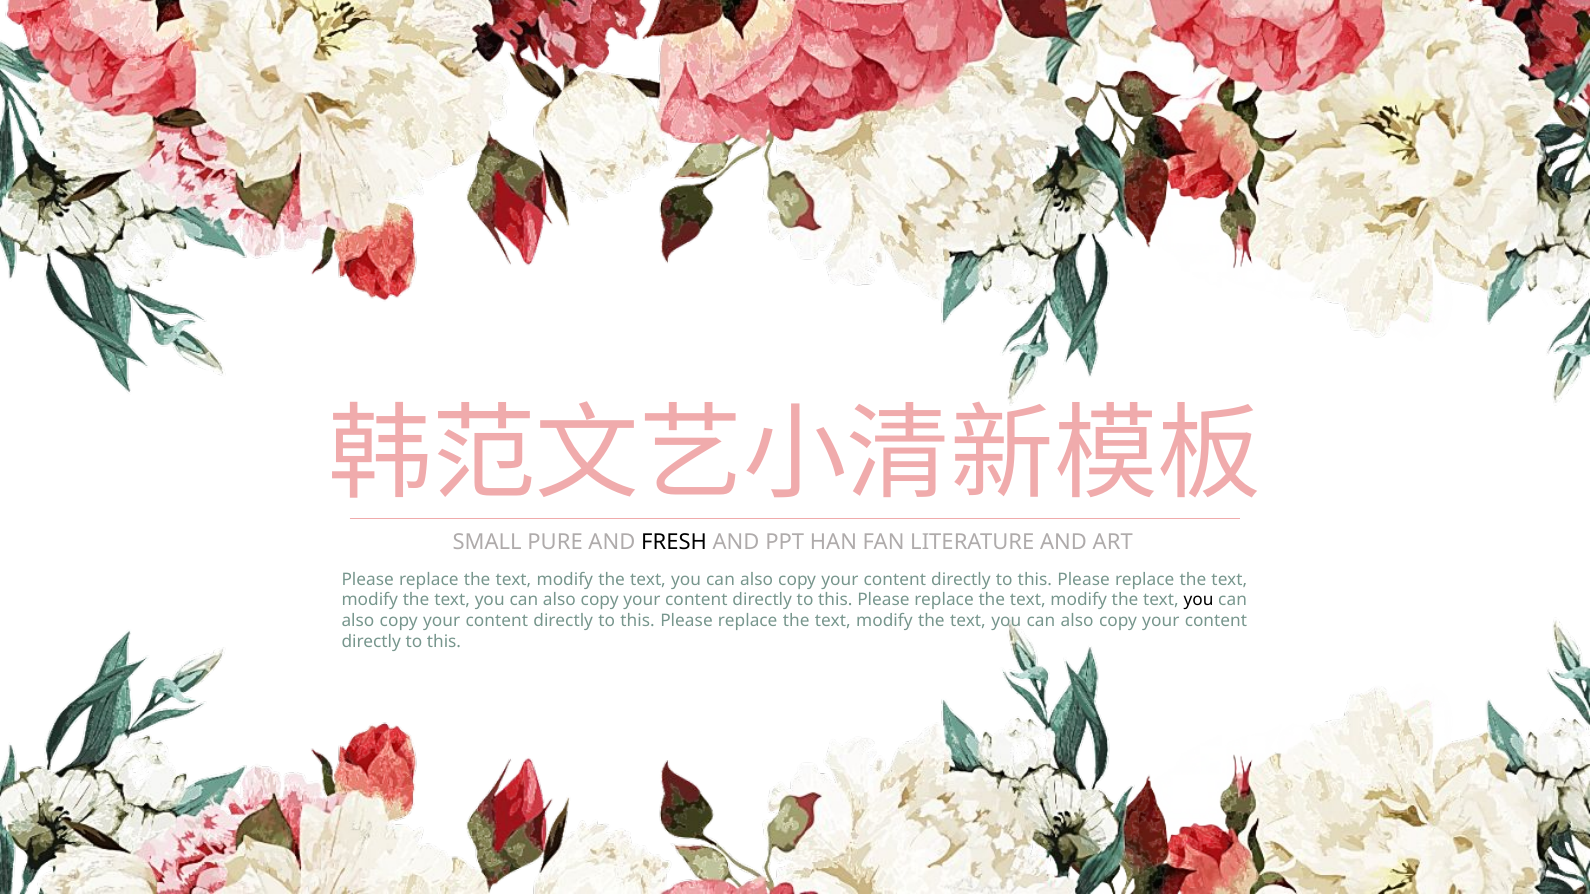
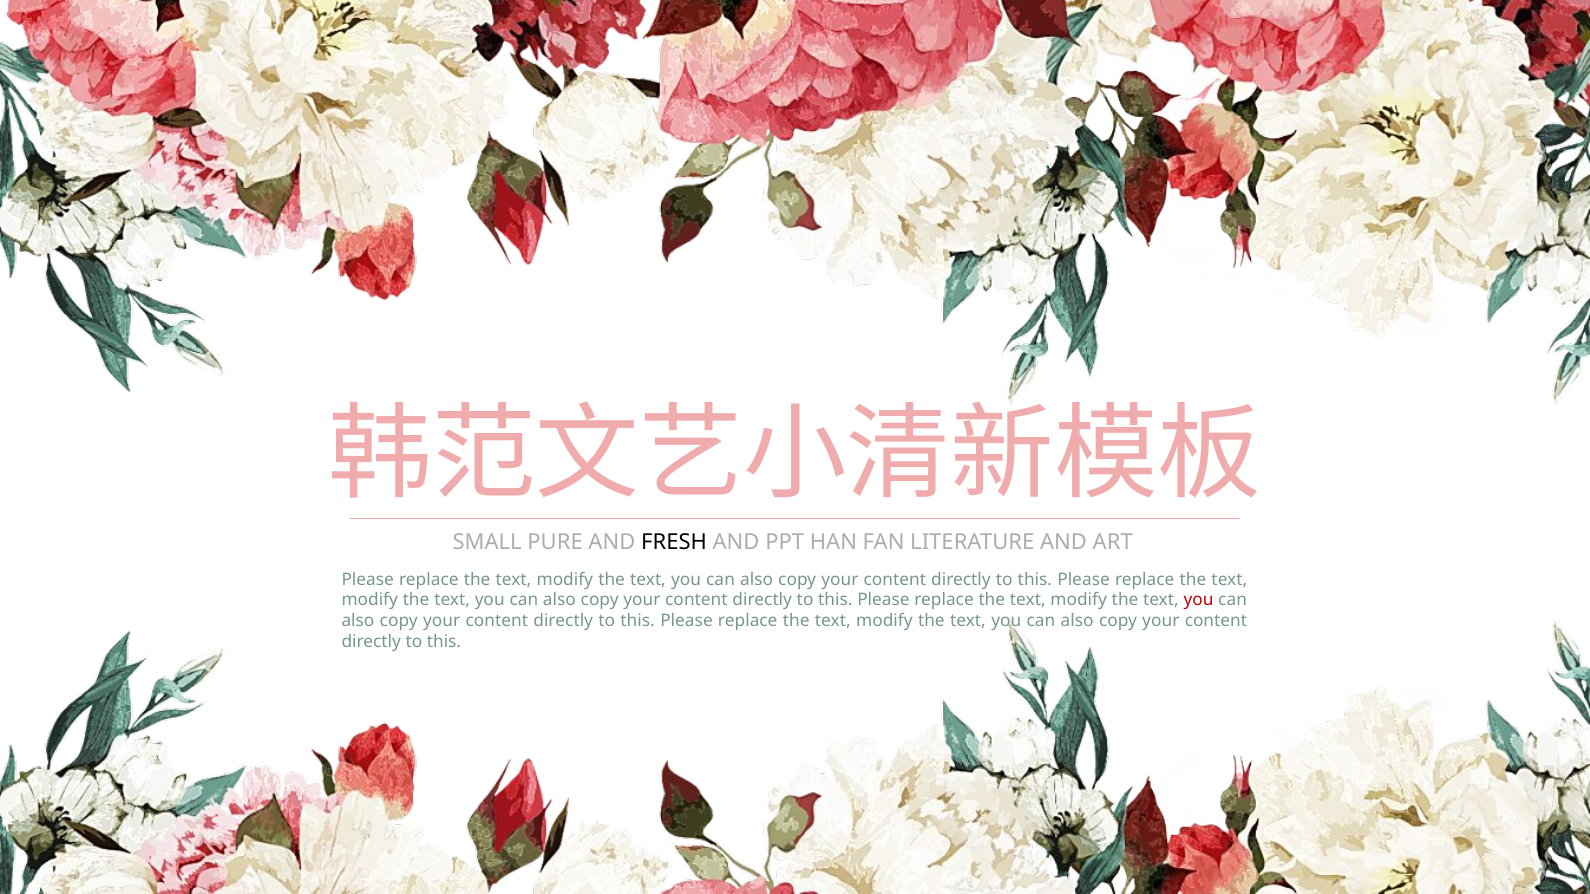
you colour: black -> red (1199, 600)
